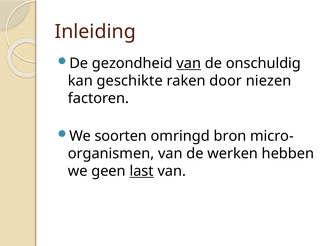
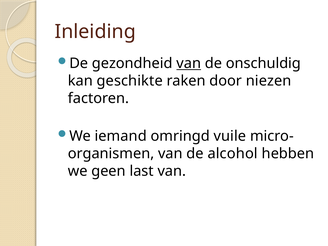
soorten: soorten -> iemand (121, 136)
bron: bron -> vuile (230, 136)
werken: werken -> alcohol (233, 154)
last underline: present -> none (142, 171)
